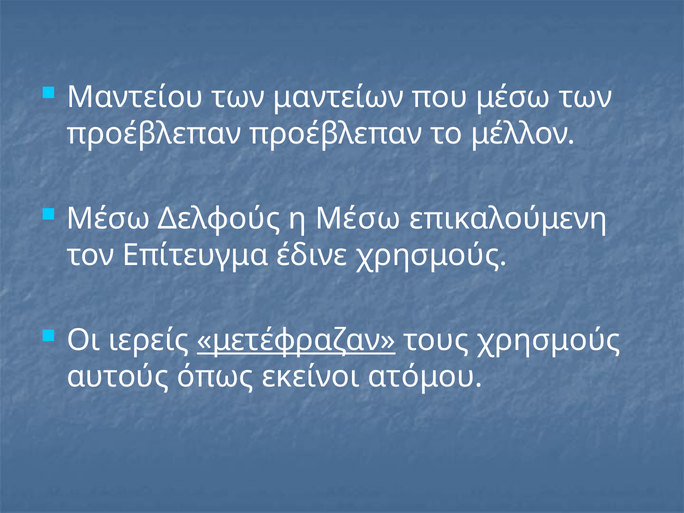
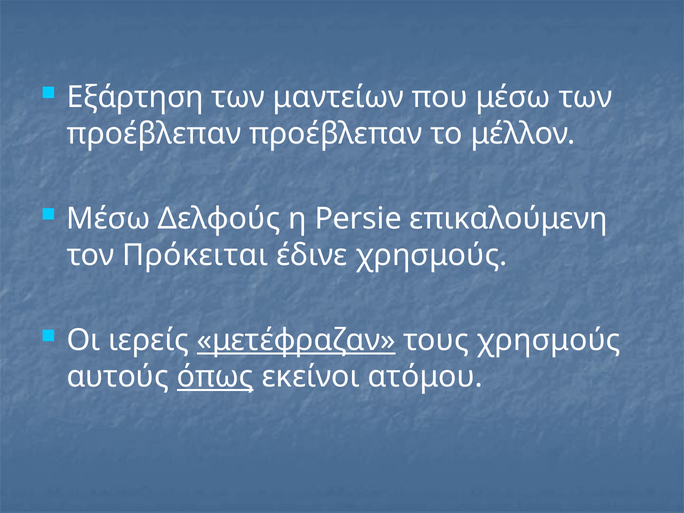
Μαντείου: Μαντείου -> Εξάρτηση (135, 97)
η Μέσω: Μέσω -> Persie (358, 219)
Επίτευγμα: Επίτευγμα -> Πρόκειται (195, 255)
όπως underline: none -> present (215, 377)
